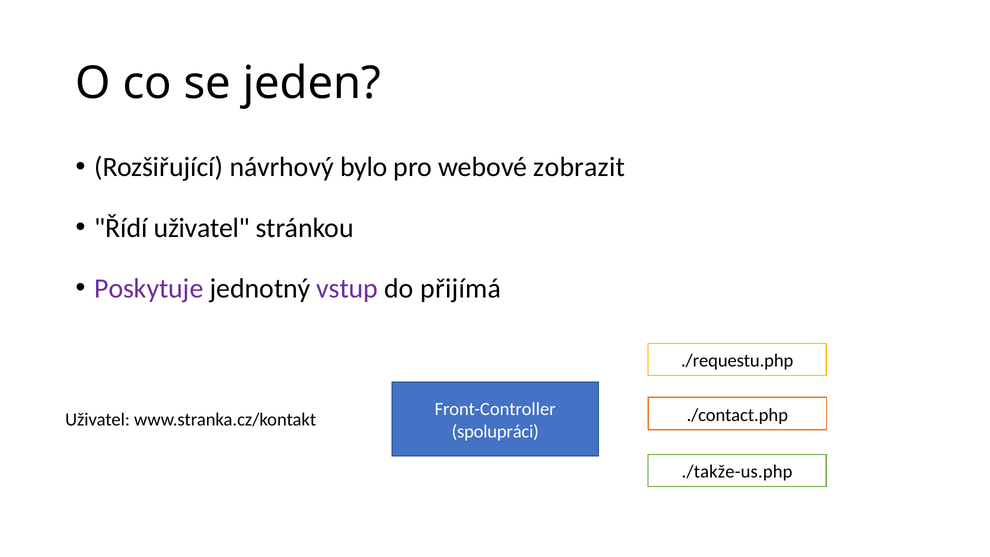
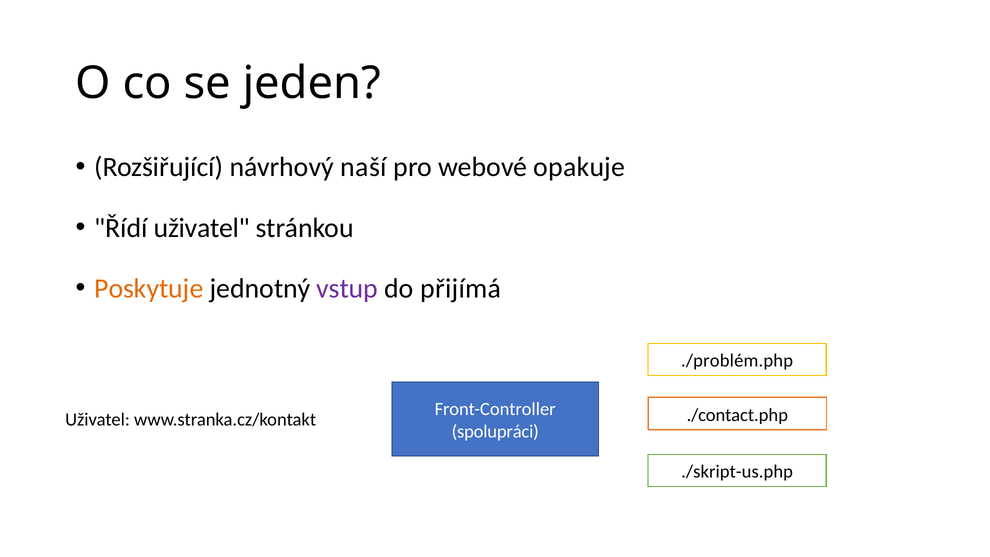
bylo: bylo -> naší (364, 167)
zobrazit: zobrazit -> opakuje (579, 167)
Poskytuje colour: purple -> orange (149, 288)
./requestu.php: ./requestu.php -> ./problém.php (737, 361)
./takže-us.php: ./takže-us.php -> ./skript-us.php (737, 472)
